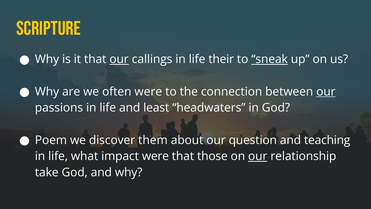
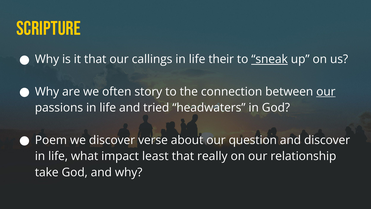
our underline: present -> none (119, 59)
often were: were -> story (148, 92)
least: least -> tried (156, 108)
them: them -> verse (153, 140)
and teaching: teaching -> discover (327, 140)
impact were: were -> least (155, 156)
those: those -> really (212, 156)
our underline: present -> none (258, 156)
